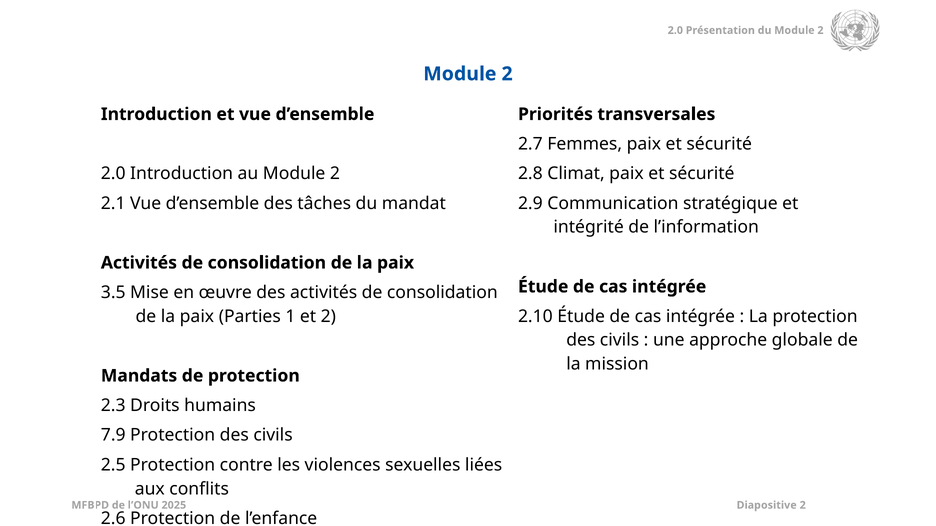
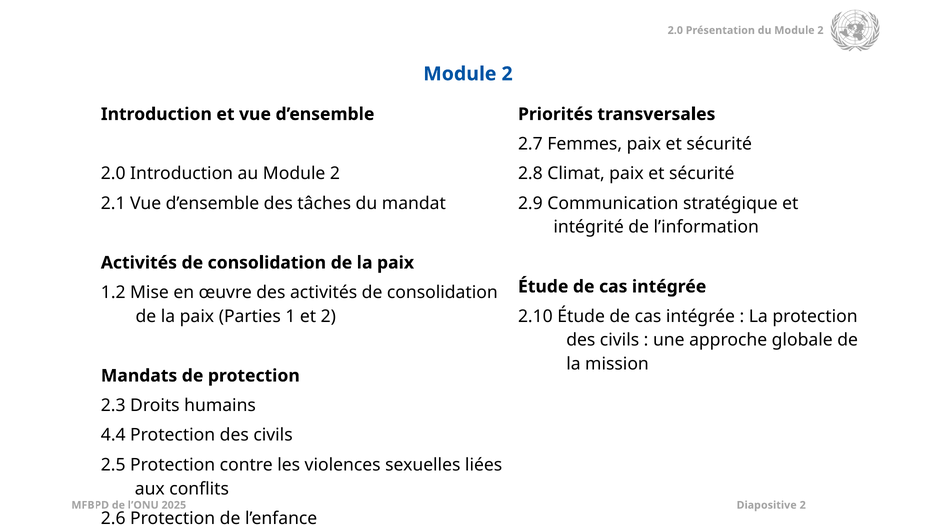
3.5: 3.5 -> 1.2 (113, 293)
7.9: 7.9 -> 4.4 (113, 436)
